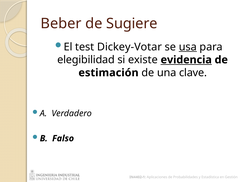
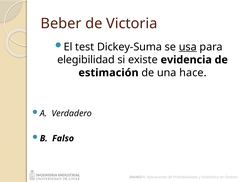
Sugiere: Sugiere -> Victoria (132, 23)
Dickey-Votar: Dickey-Votar -> Dickey-Suma (130, 47)
evidencia underline: present -> none (186, 60)
clave: clave -> hace (193, 73)
